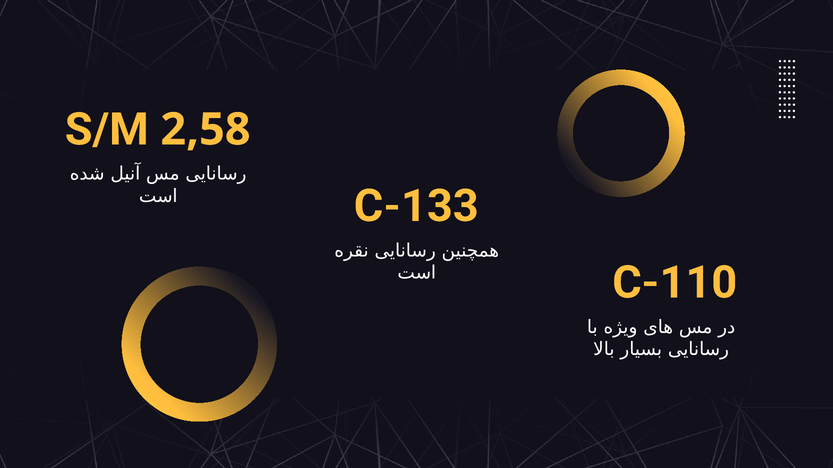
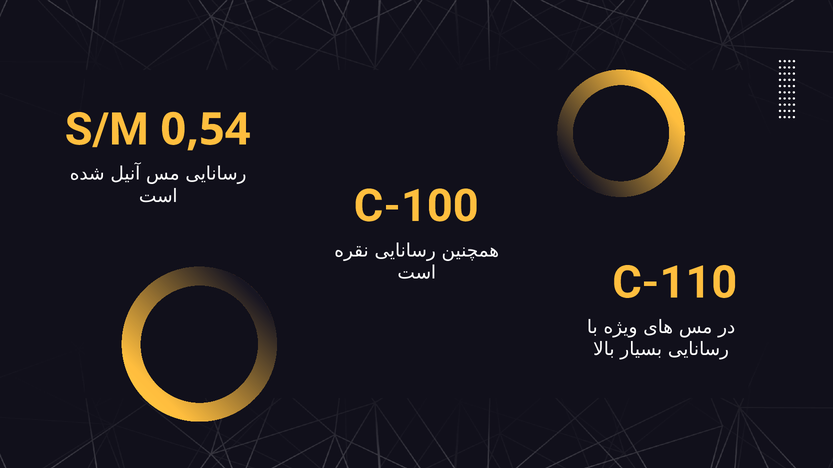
2,58: 2,58 -> 0,54 (206, 130)
C-133: C-133 -> C-100 (416, 206)
